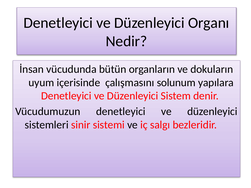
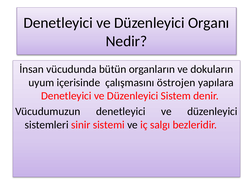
solunum: solunum -> östrojen (176, 83)
